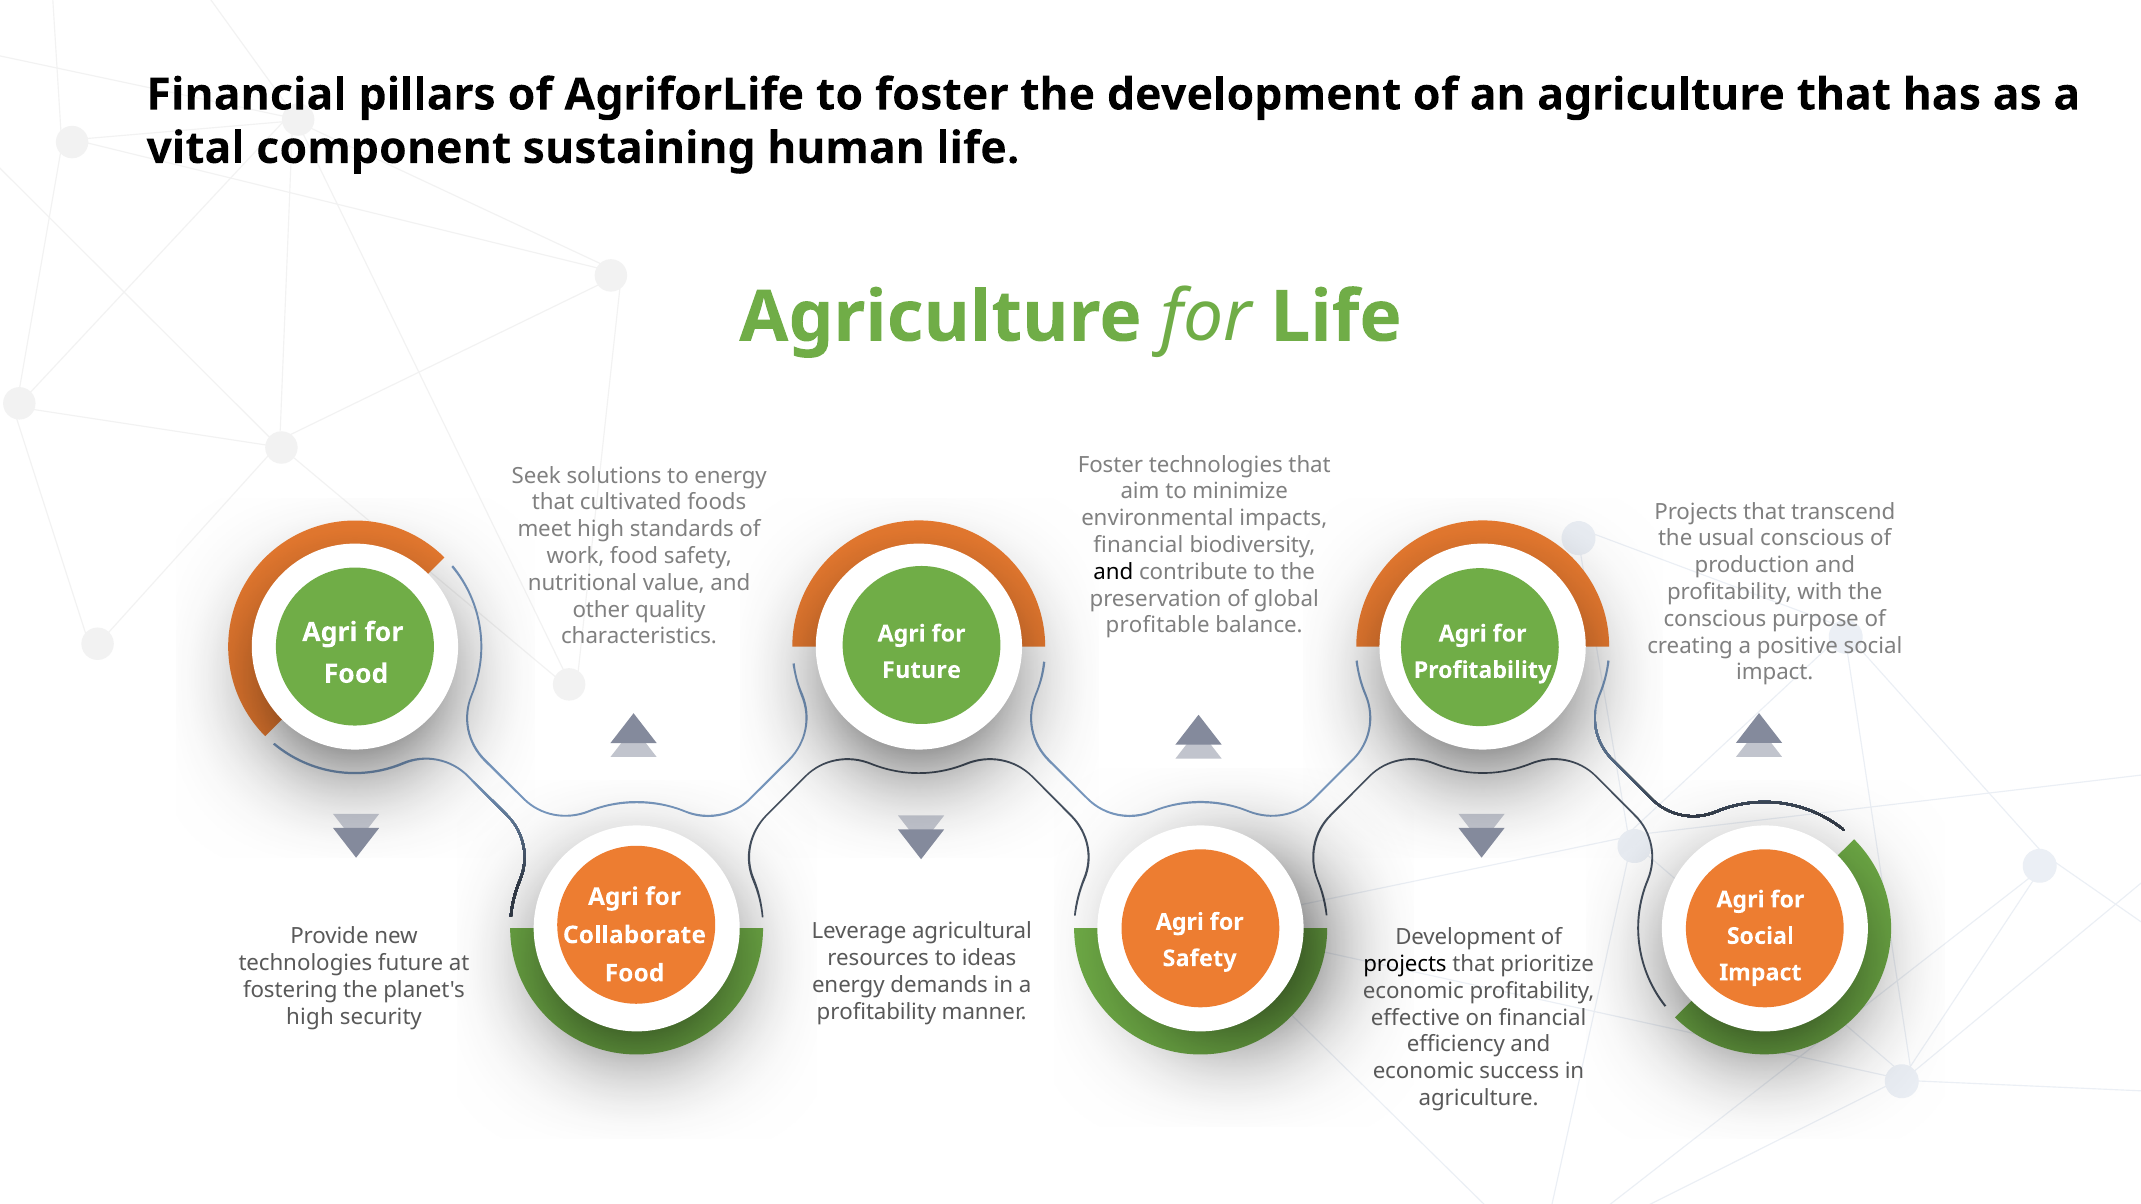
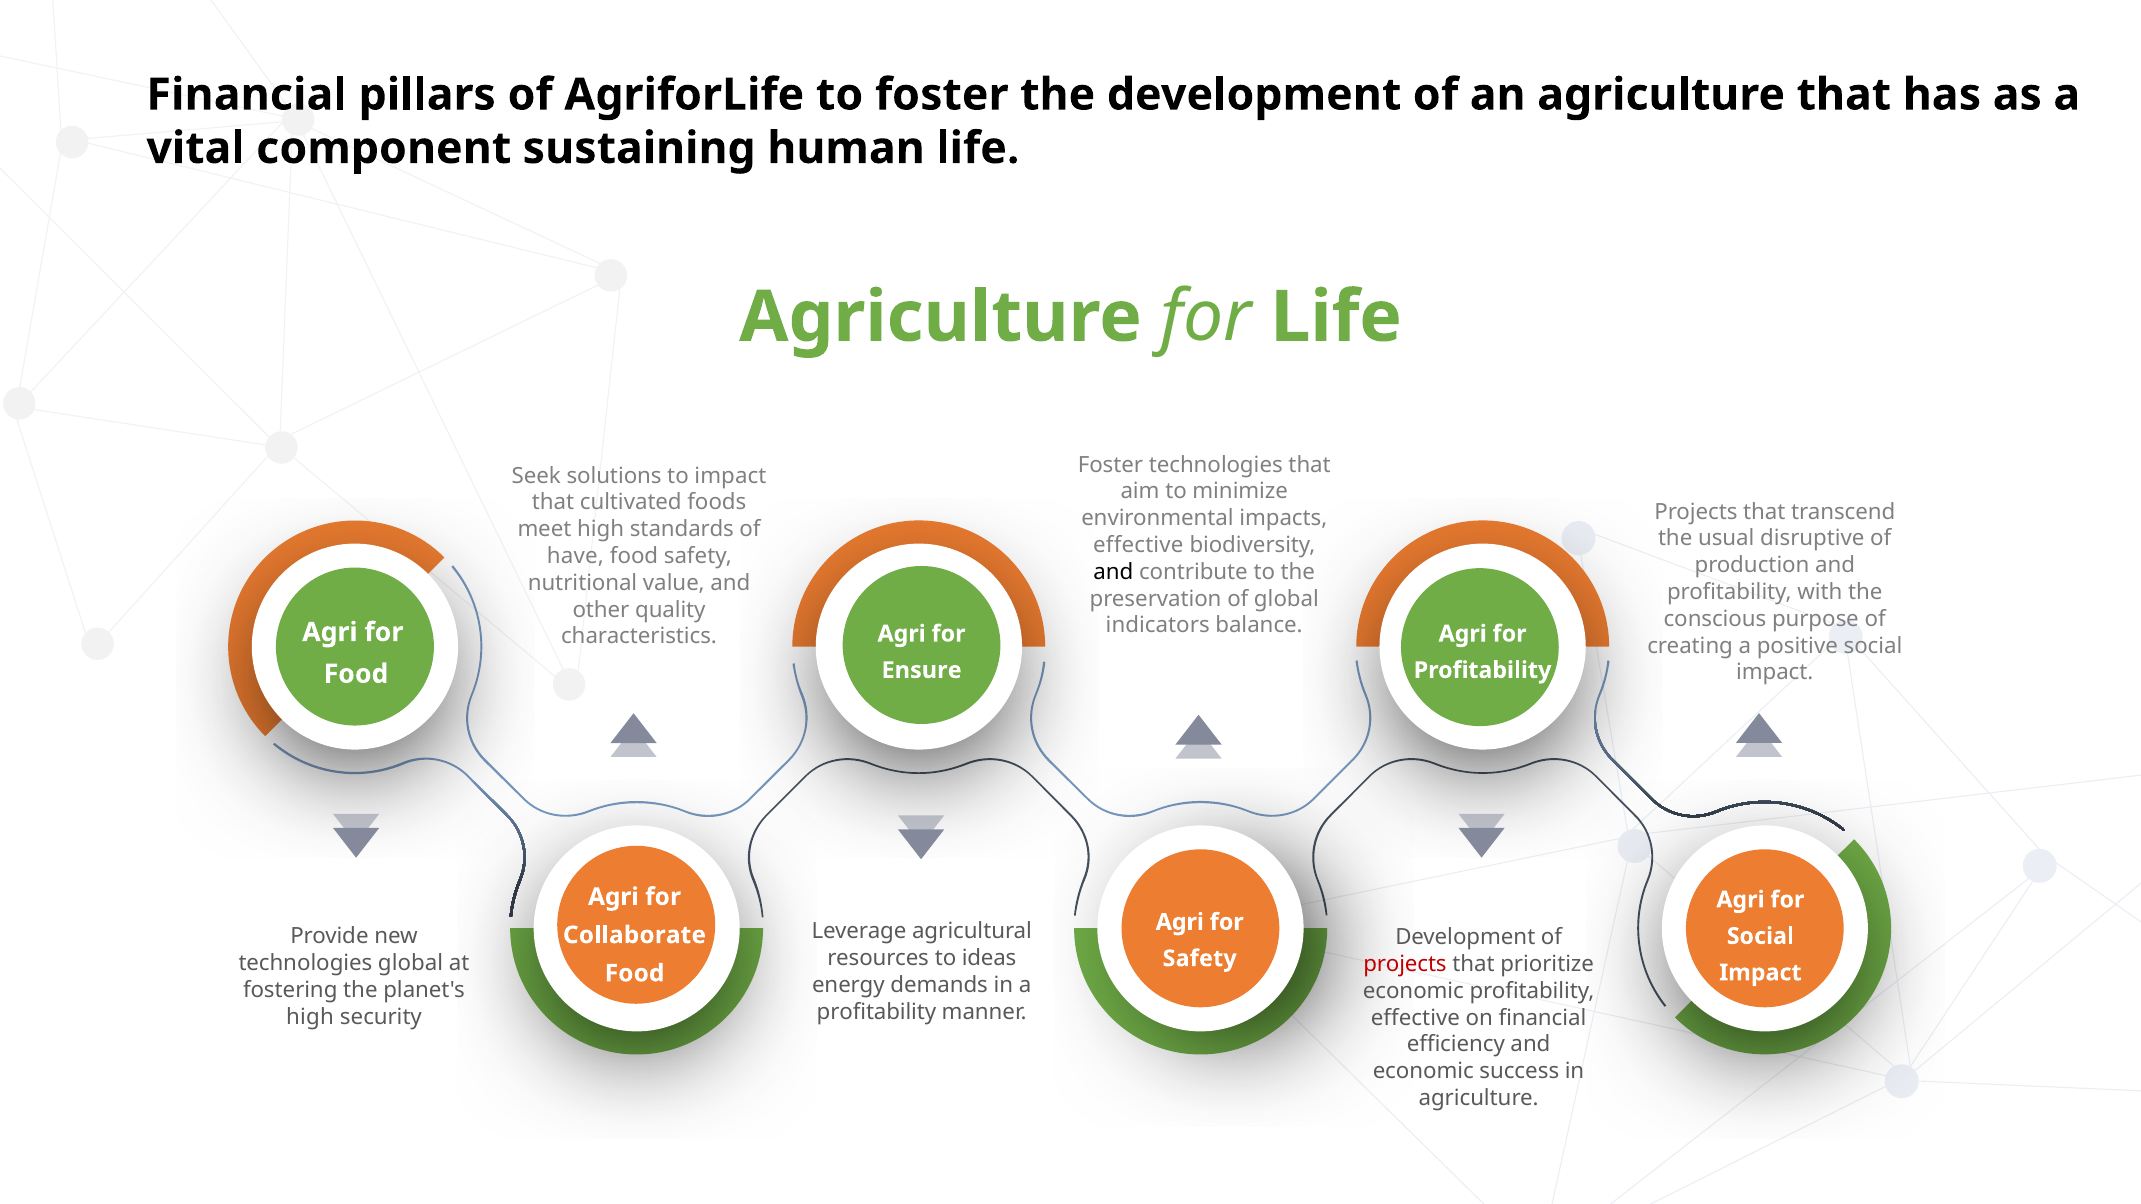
to energy: energy -> impact (730, 476)
usual conscious: conscious -> disruptive (1812, 539)
financial: financial -> effective (1138, 545)
work: work -> have (575, 556)
profitable: profitable -> indicators (1158, 626)
Future: Future -> Ensure (922, 670)
technologies future: future -> global (411, 964)
projects colour: black -> red (1405, 964)
